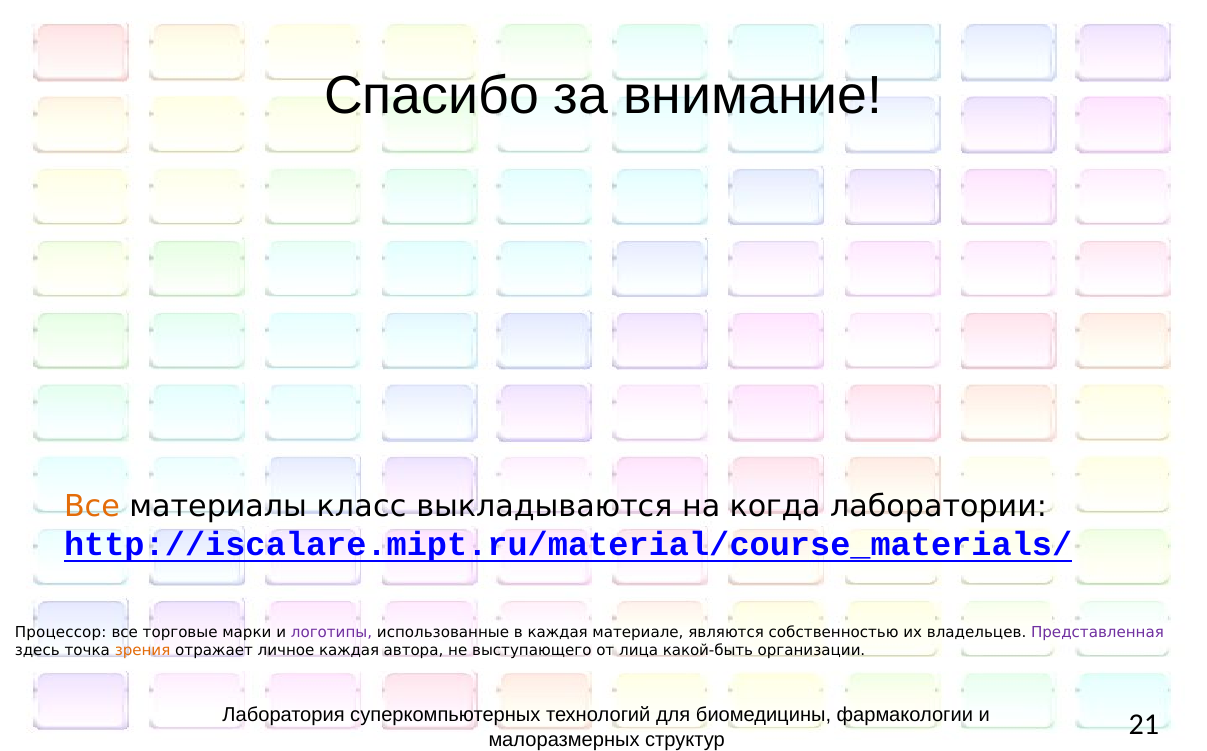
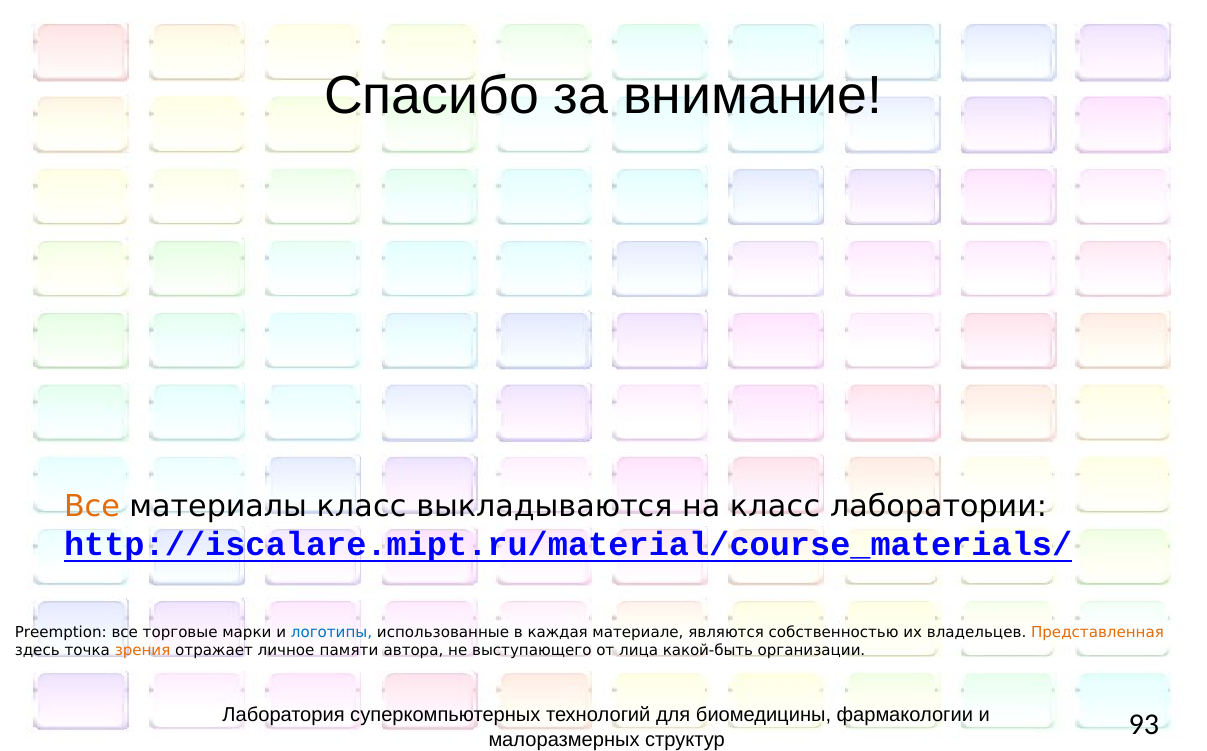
на когда: когда -> класс (775, 506)
Процессор: Процессор -> Preemption (61, 633)
логотипы colour: purple -> blue (332, 633)
Представленная colour: purple -> orange (1097, 633)
личное каждая: каждая -> памяти (349, 651)
21: 21 -> 93 (1144, 725)
